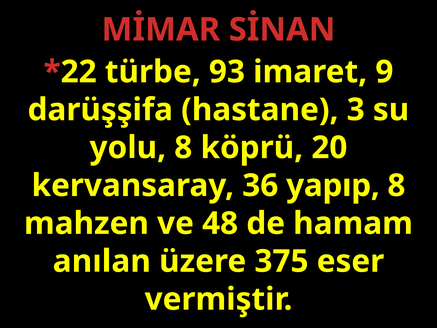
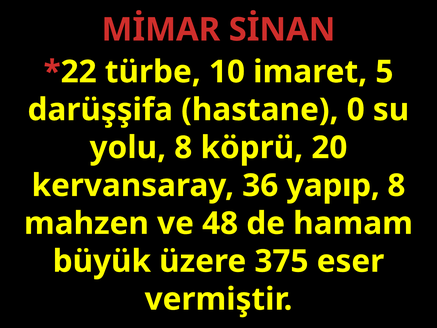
93: 93 -> 10 (227, 72)
9: 9 -> 5 (384, 72)
3: 3 -> 0 (356, 110)
anılan: anılan -> büyük (102, 261)
